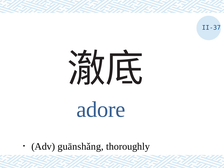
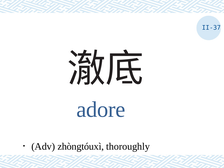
guānshǎng: guānshǎng -> zhòngtóuxì (81, 146)
